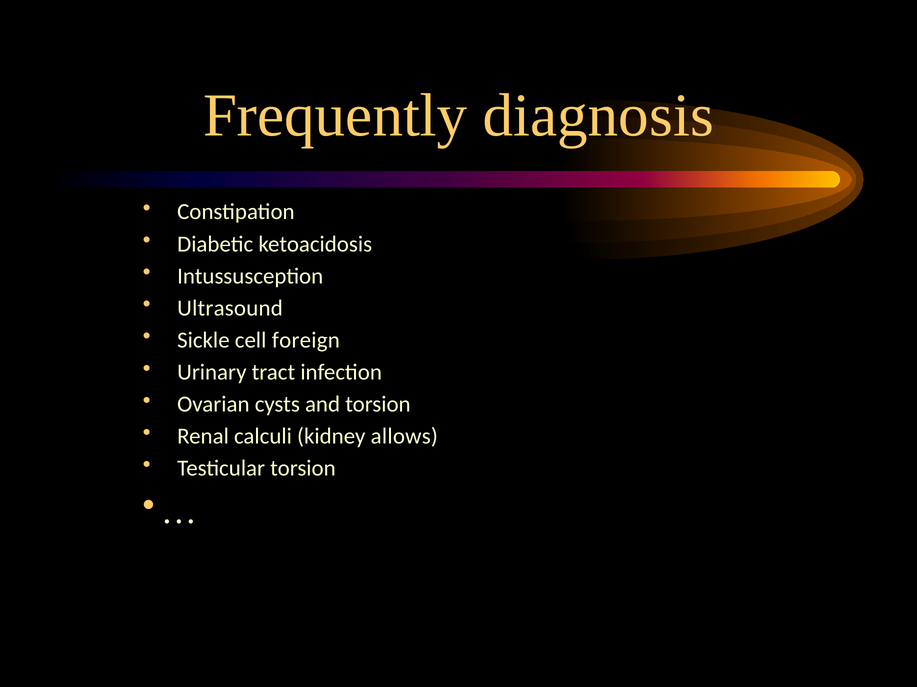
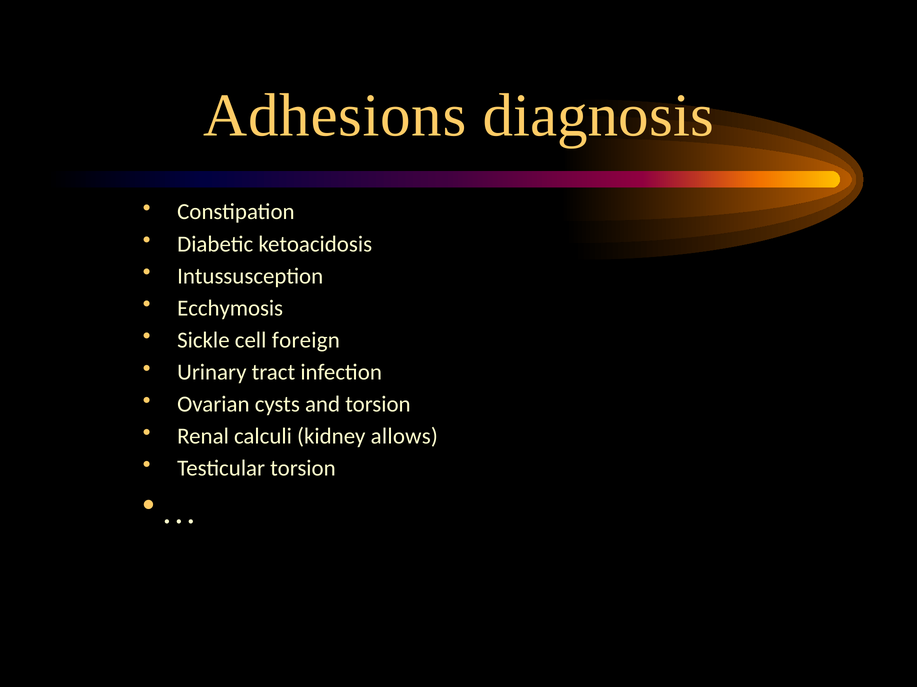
Frequently: Frequently -> Adhesions (335, 116)
Ultrasound: Ultrasound -> Ecchymosis (230, 308)
